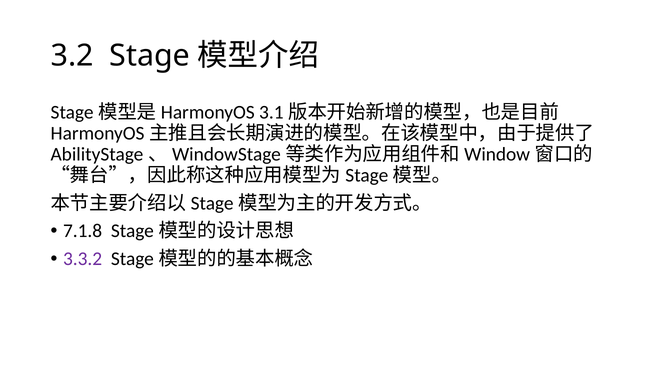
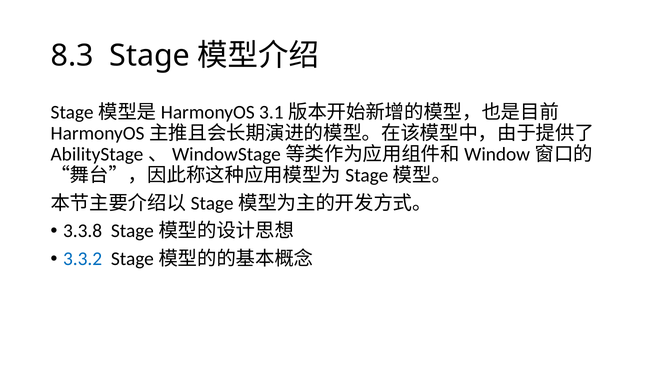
3.2: 3.2 -> 8.3 (72, 56)
7.1.8: 7.1.8 -> 3.3.8 (83, 231)
3.3.2 colour: purple -> blue (83, 259)
